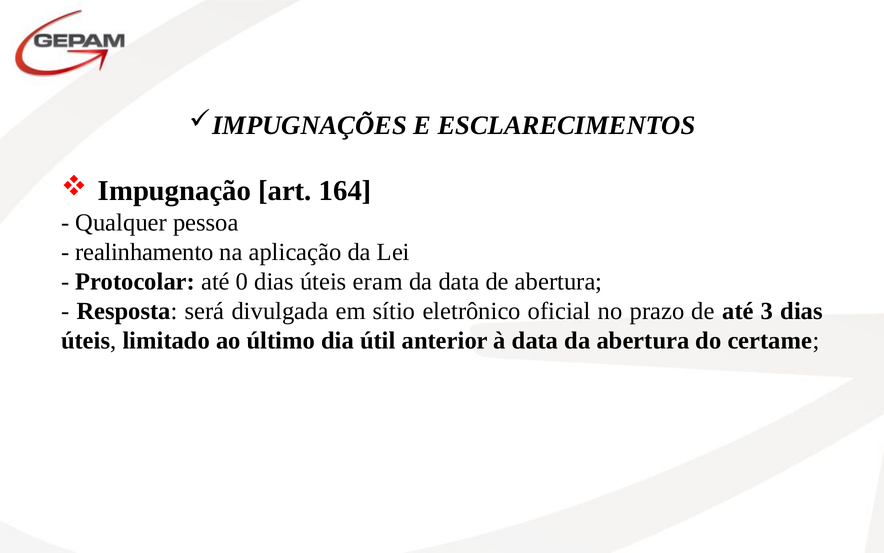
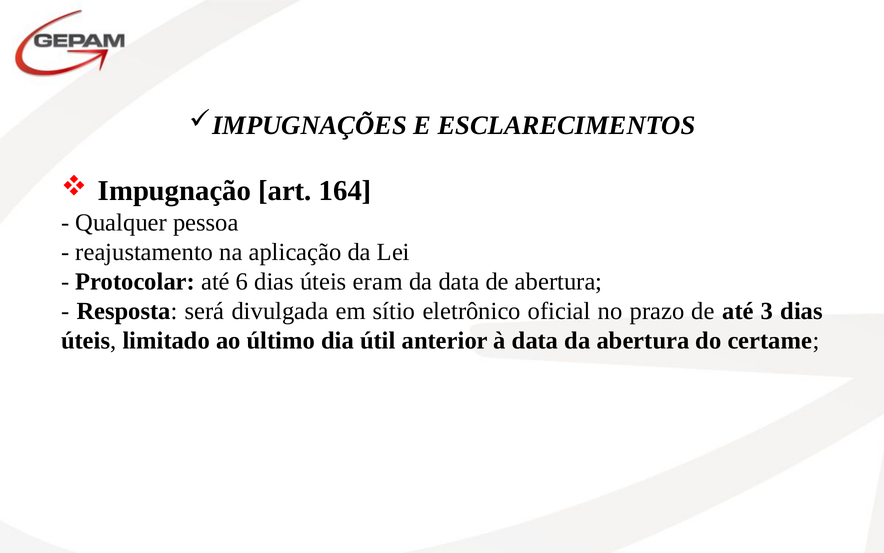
realinhamento: realinhamento -> reajustamento (144, 252)
0: 0 -> 6 (242, 281)
